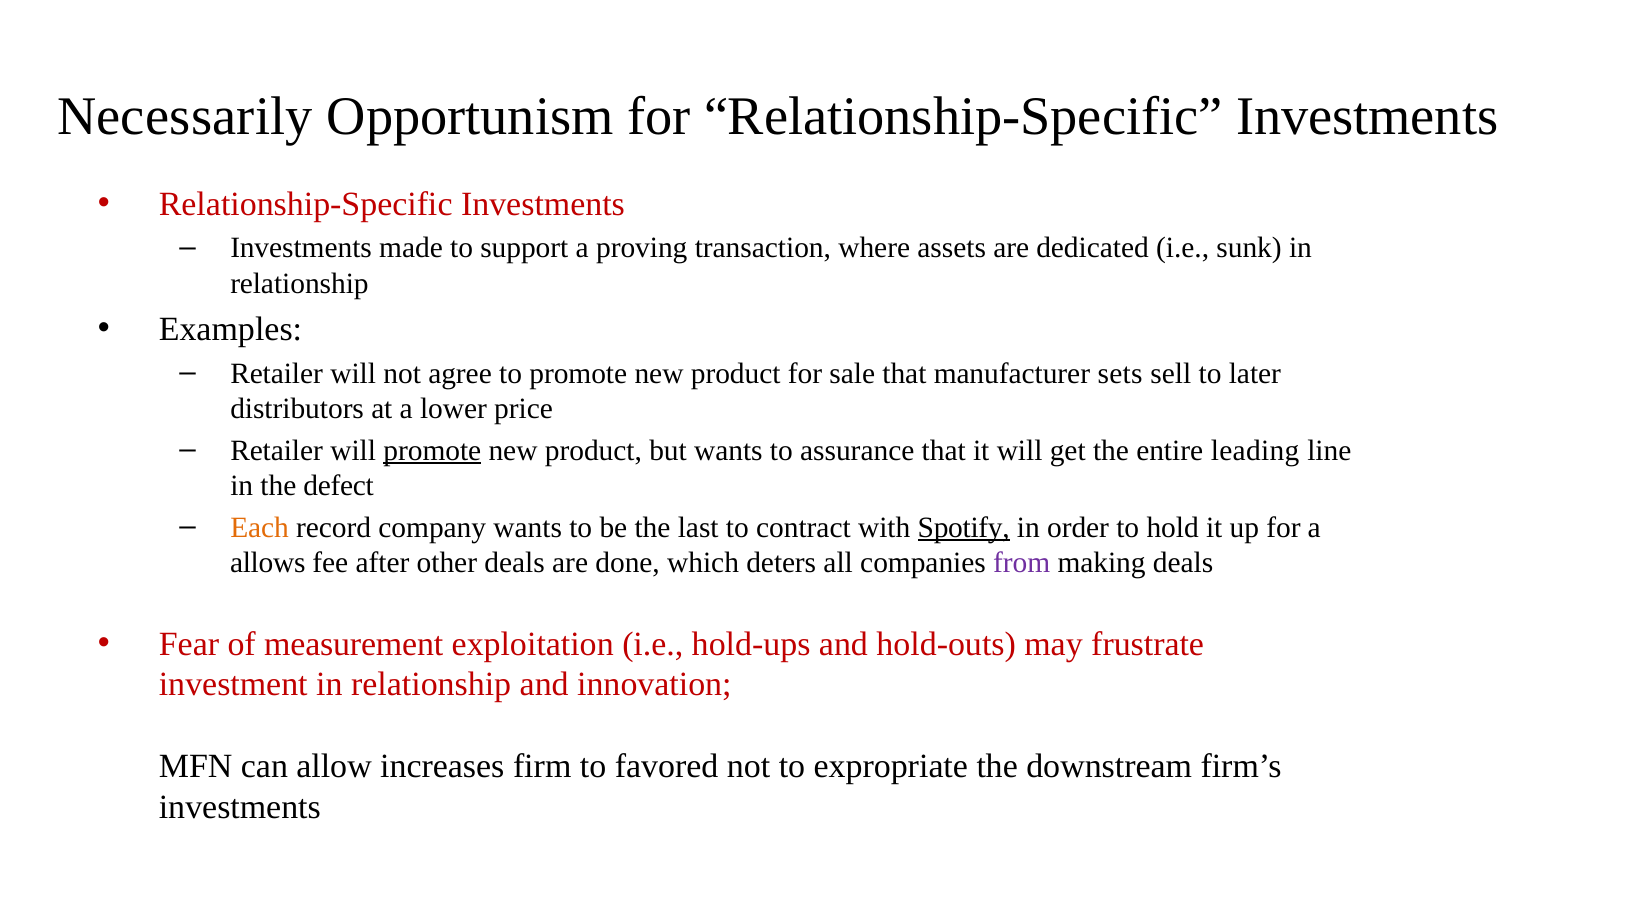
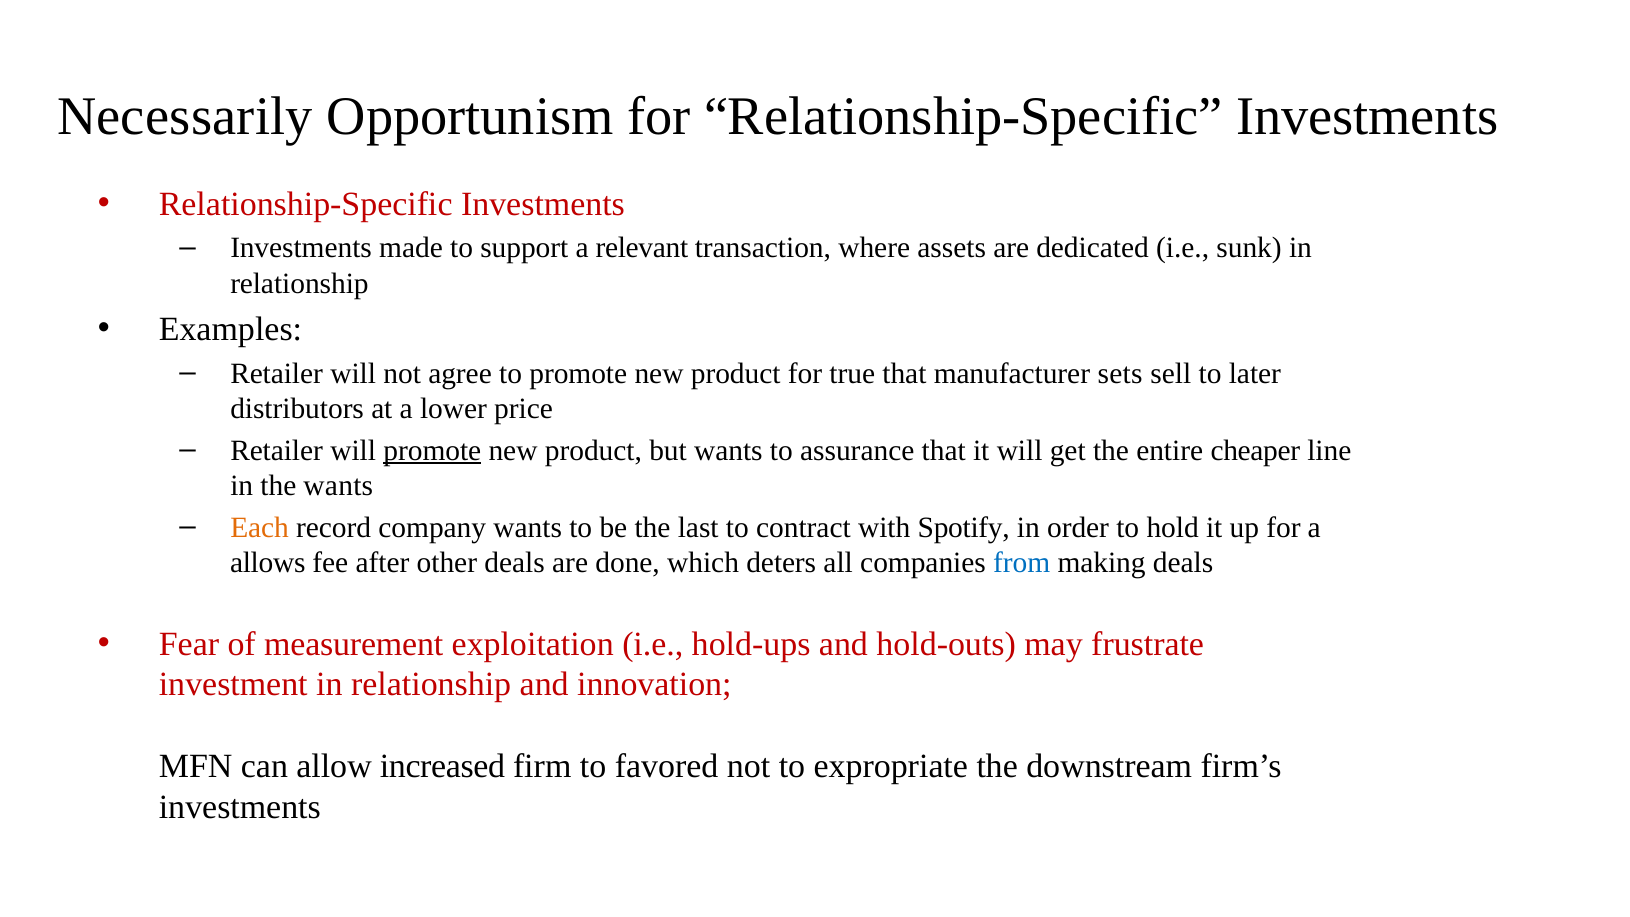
proving: proving -> relevant (642, 248)
sale: sale -> true (852, 373)
leading: leading -> cheaper (1255, 450)
the defect: defect -> wants (338, 486)
Spotify underline: present -> none (964, 527)
from colour: purple -> blue (1022, 563)
increases: increases -> increased (442, 766)
